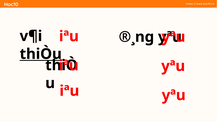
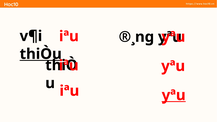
yªu underline: none -> present (174, 95)
